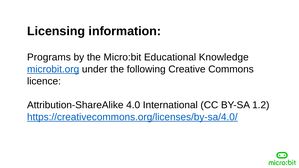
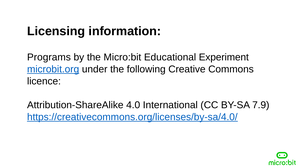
Knowledge: Knowledge -> Experiment (224, 57)
1.2: 1.2 -> 7.9 (261, 105)
